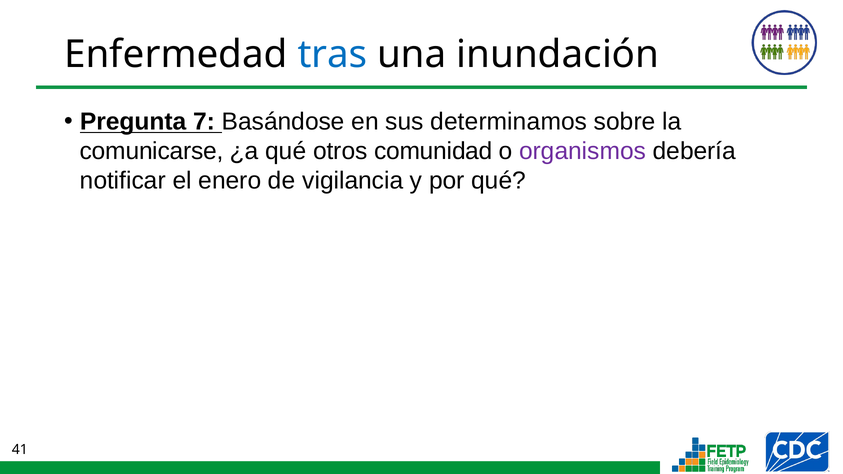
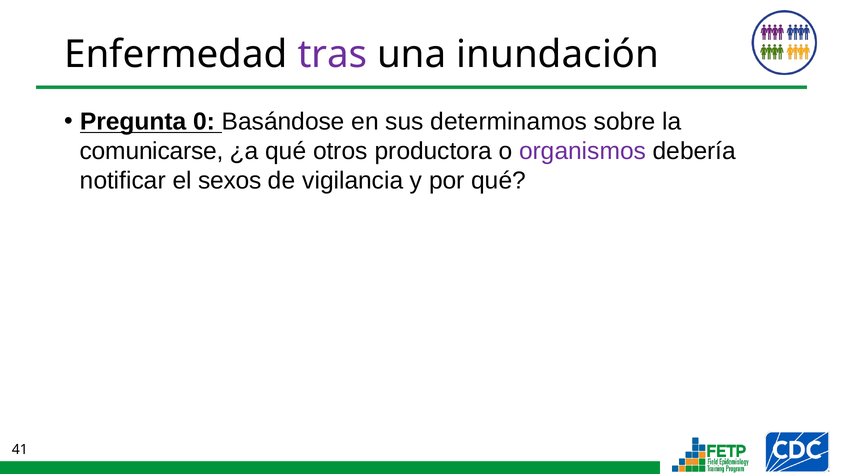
tras colour: blue -> purple (332, 55)
7: 7 -> 0 (204, 122)
comunidad: comunidad -> productora (433, 151)
enero: enero -> sexos (230, 181)
